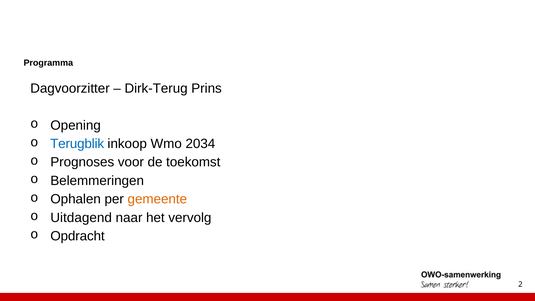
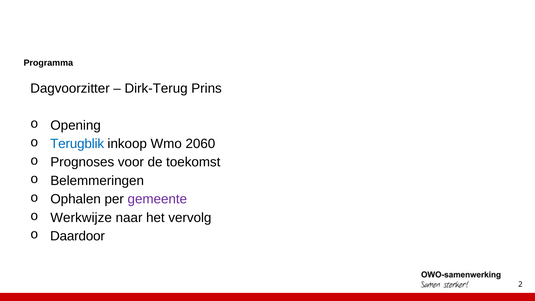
2034: 2034 -> 2060 (200, 144)
gemeente colour: orange -> purple (157, 199)
Uitdagend: Uitdagend -> Werkwijze (81, 218)
Opdracht: Opdracht -> Daardoor (78, 236)
